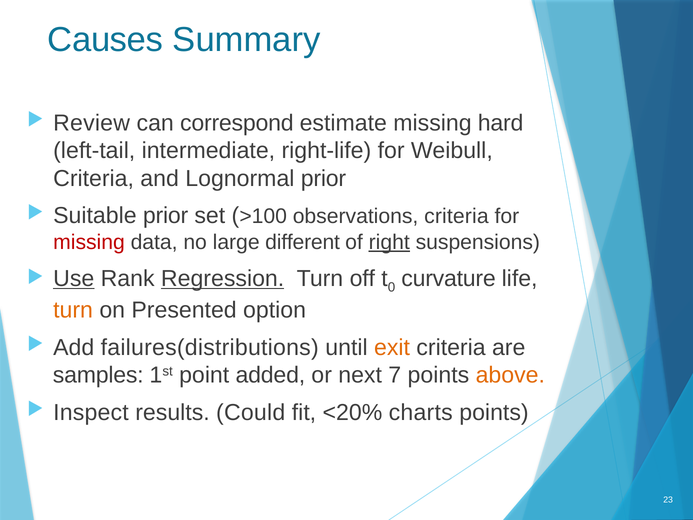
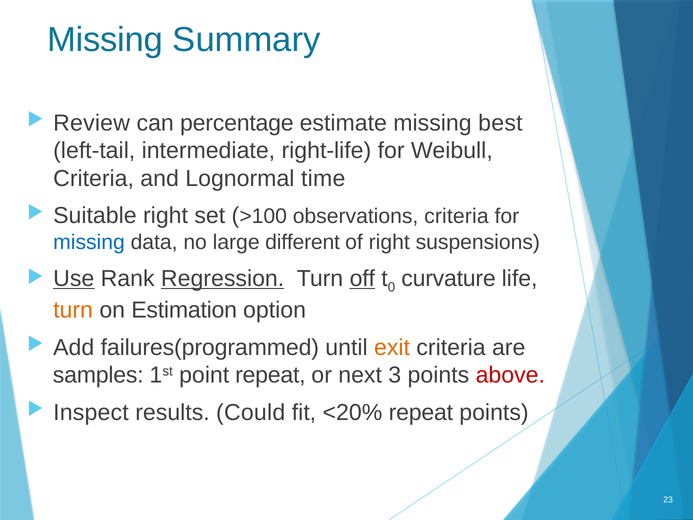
Causes: Causes -> Missing (105, 40)
correspond: correspond -> percentage (237, 123)
hard: hard -> best (500, 123)
Lognormal prior: prior -> time (323, 178)
Suitable prior: prior -> right (166, 216)
missing colour: red -> blue (89, 242)
right underline: present -> none (389, 242)
off underline: none -> present (362, 278)
Presented: Presented -> Estimation (184, 310)
failures(distributions: failures(distributions -> failures(programmed (210, 347)
point added: added -> repeat (270, 375)
7: 7 -> 3 (395, 375)
above colour: orange -> red (510, 375)
<20% charts: charts -> repeat (421, 412)
